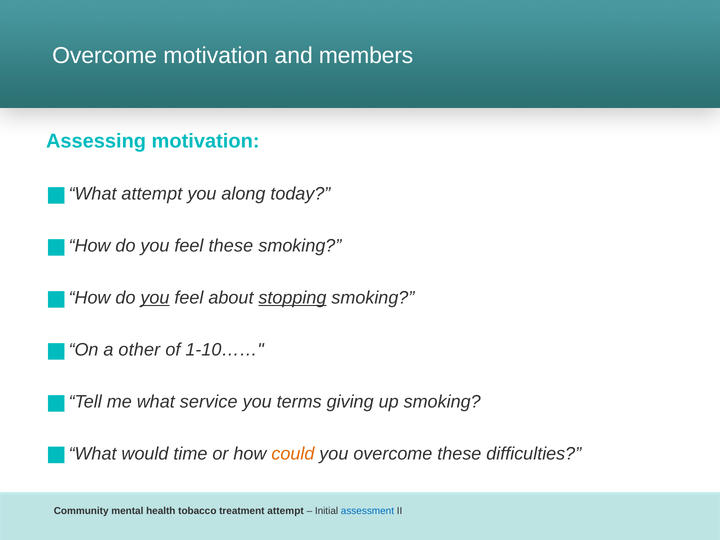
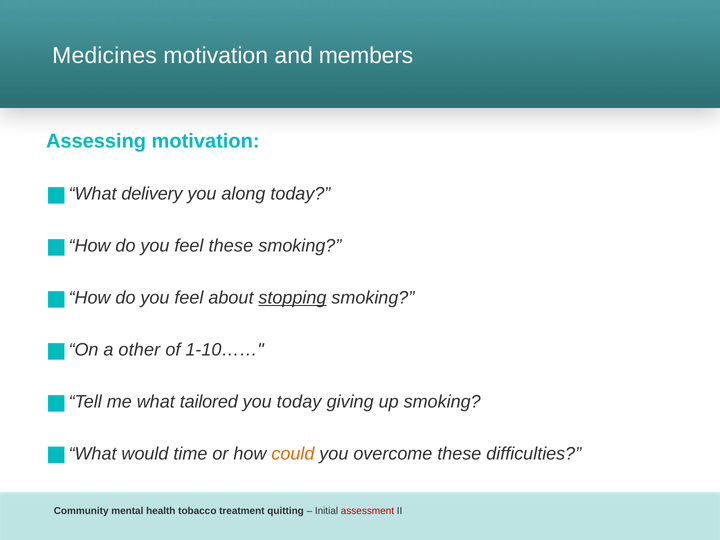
Overcome: Overcome -> Medicines (105, 56)
attempt: attempt -> delivery (152, 194)
you underline: present -> none (155, 298)
service: service -> tailored (209, 402)
you terms: terms -> today (299, 402)
treatment attempt: attempt -> quitting (286, 511)
assessment colour: blue -> red (367, 511)
